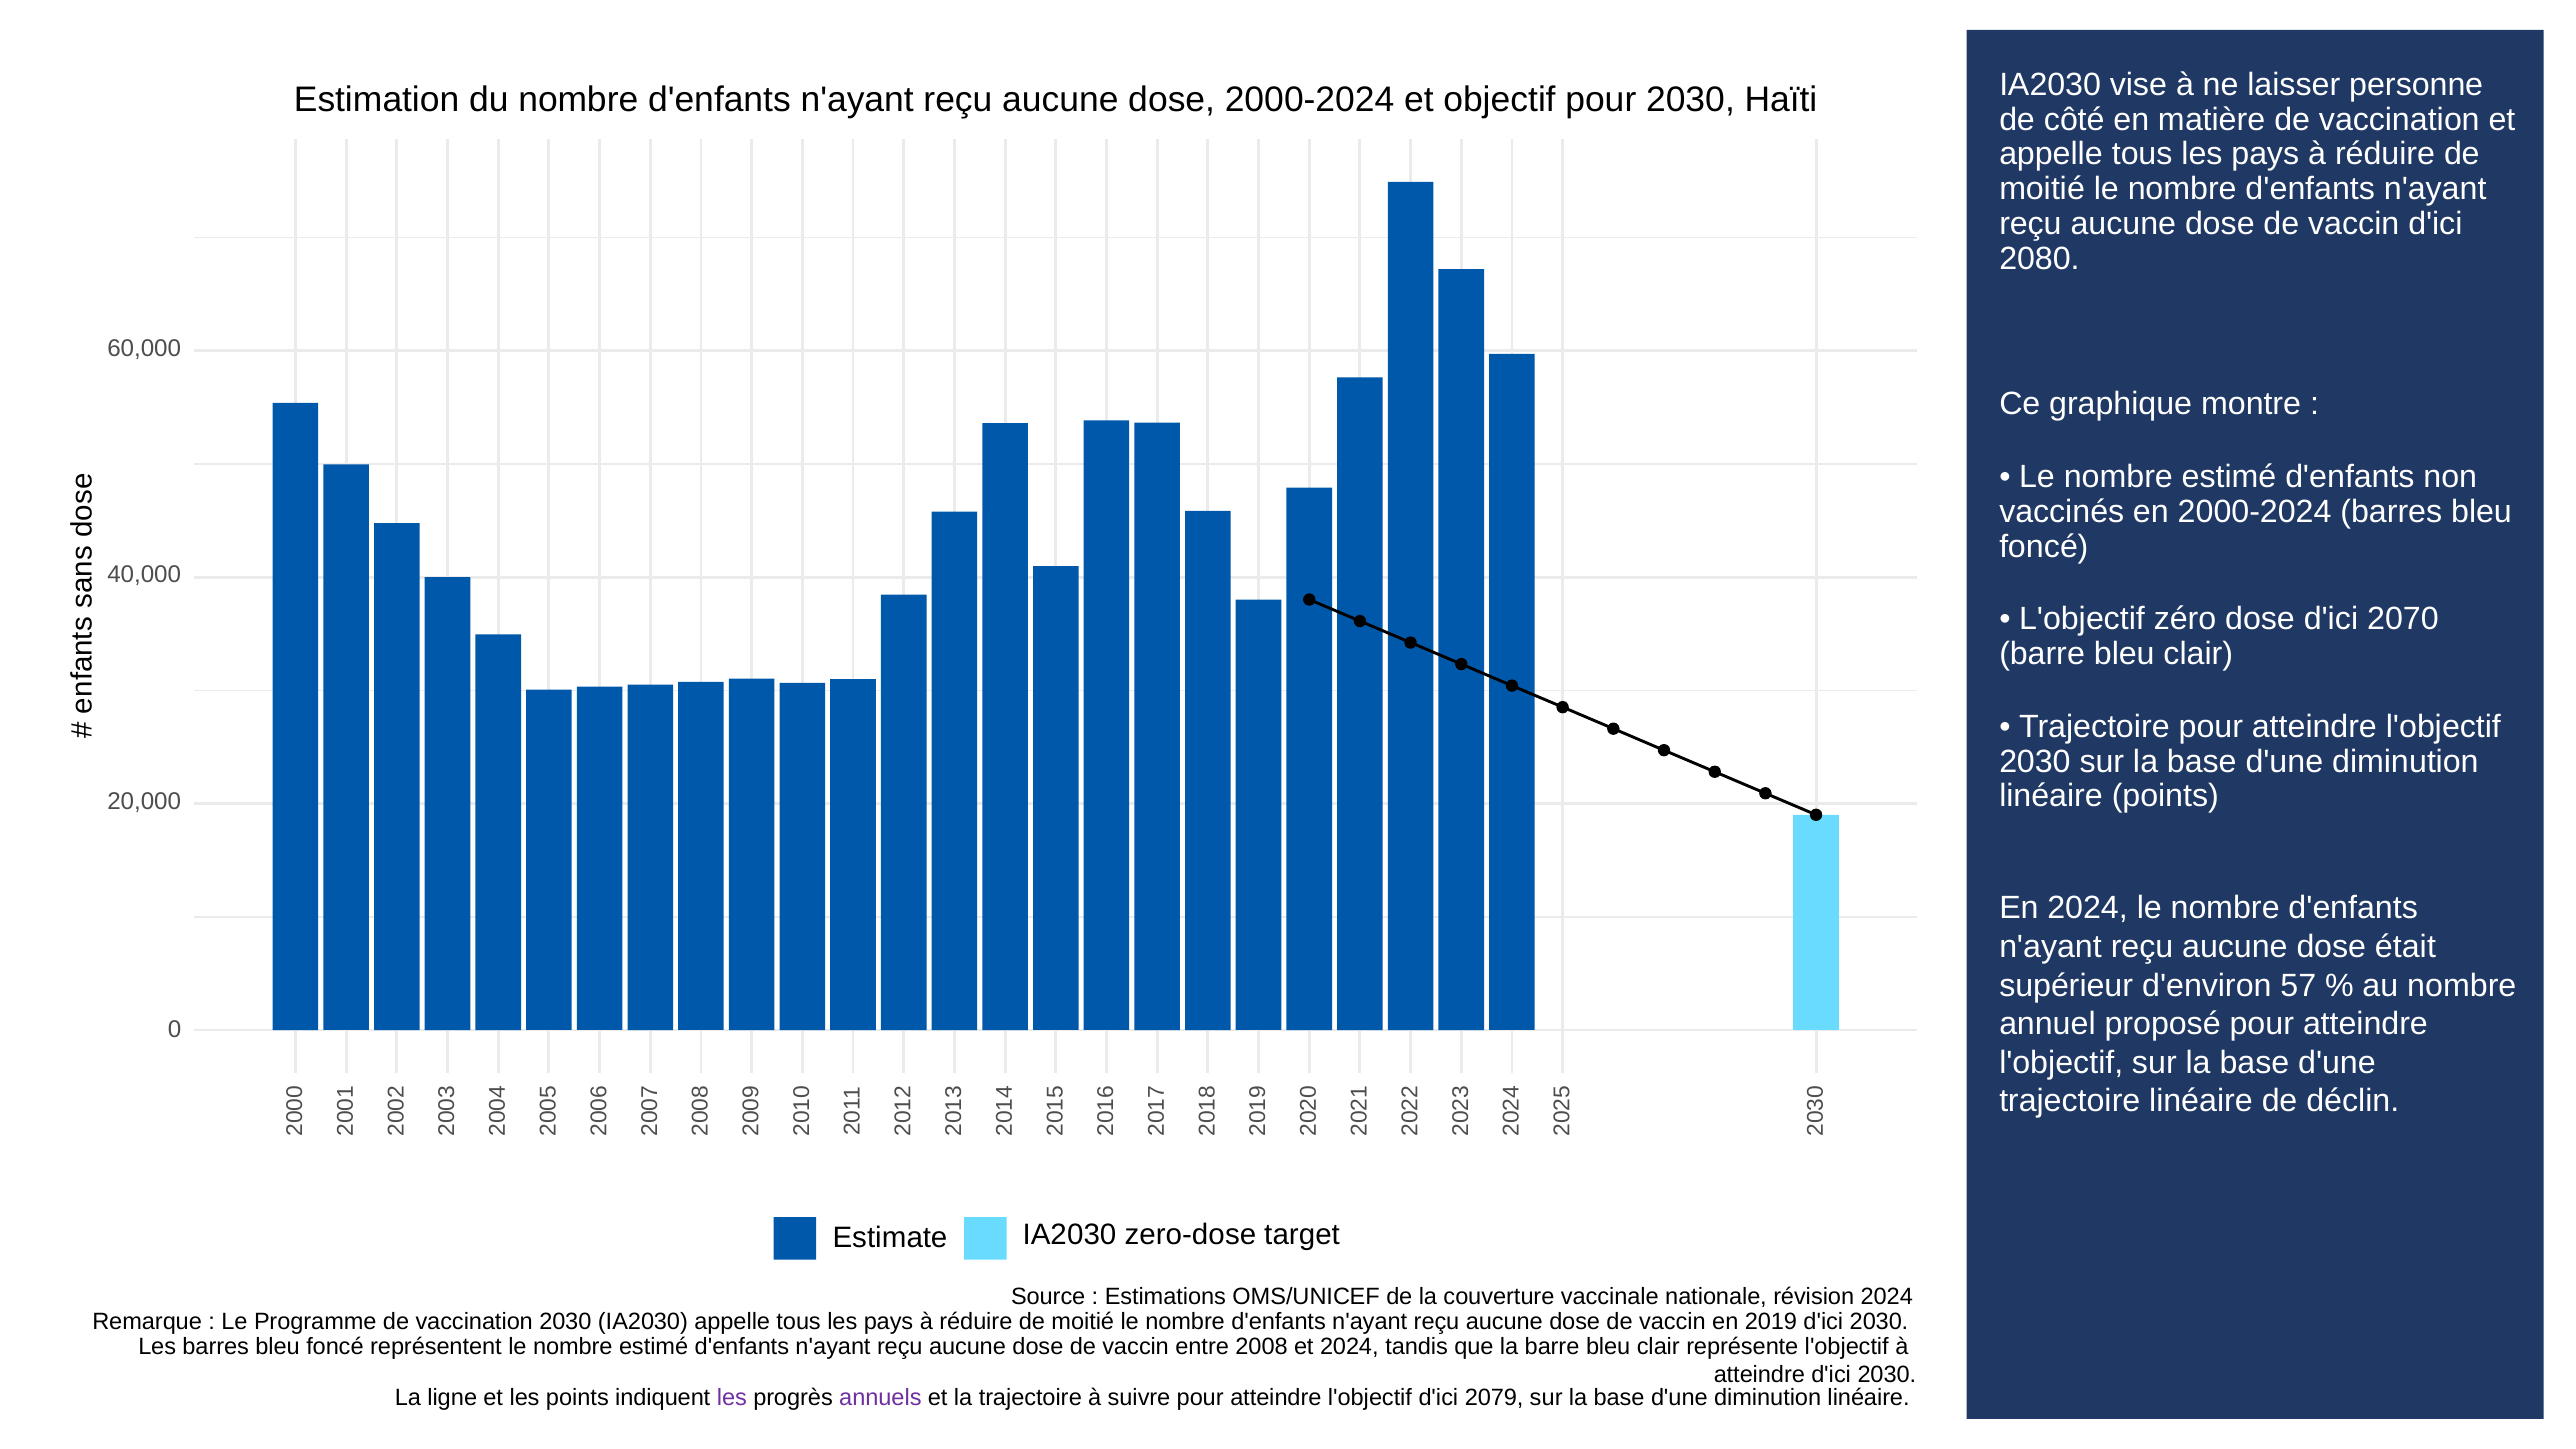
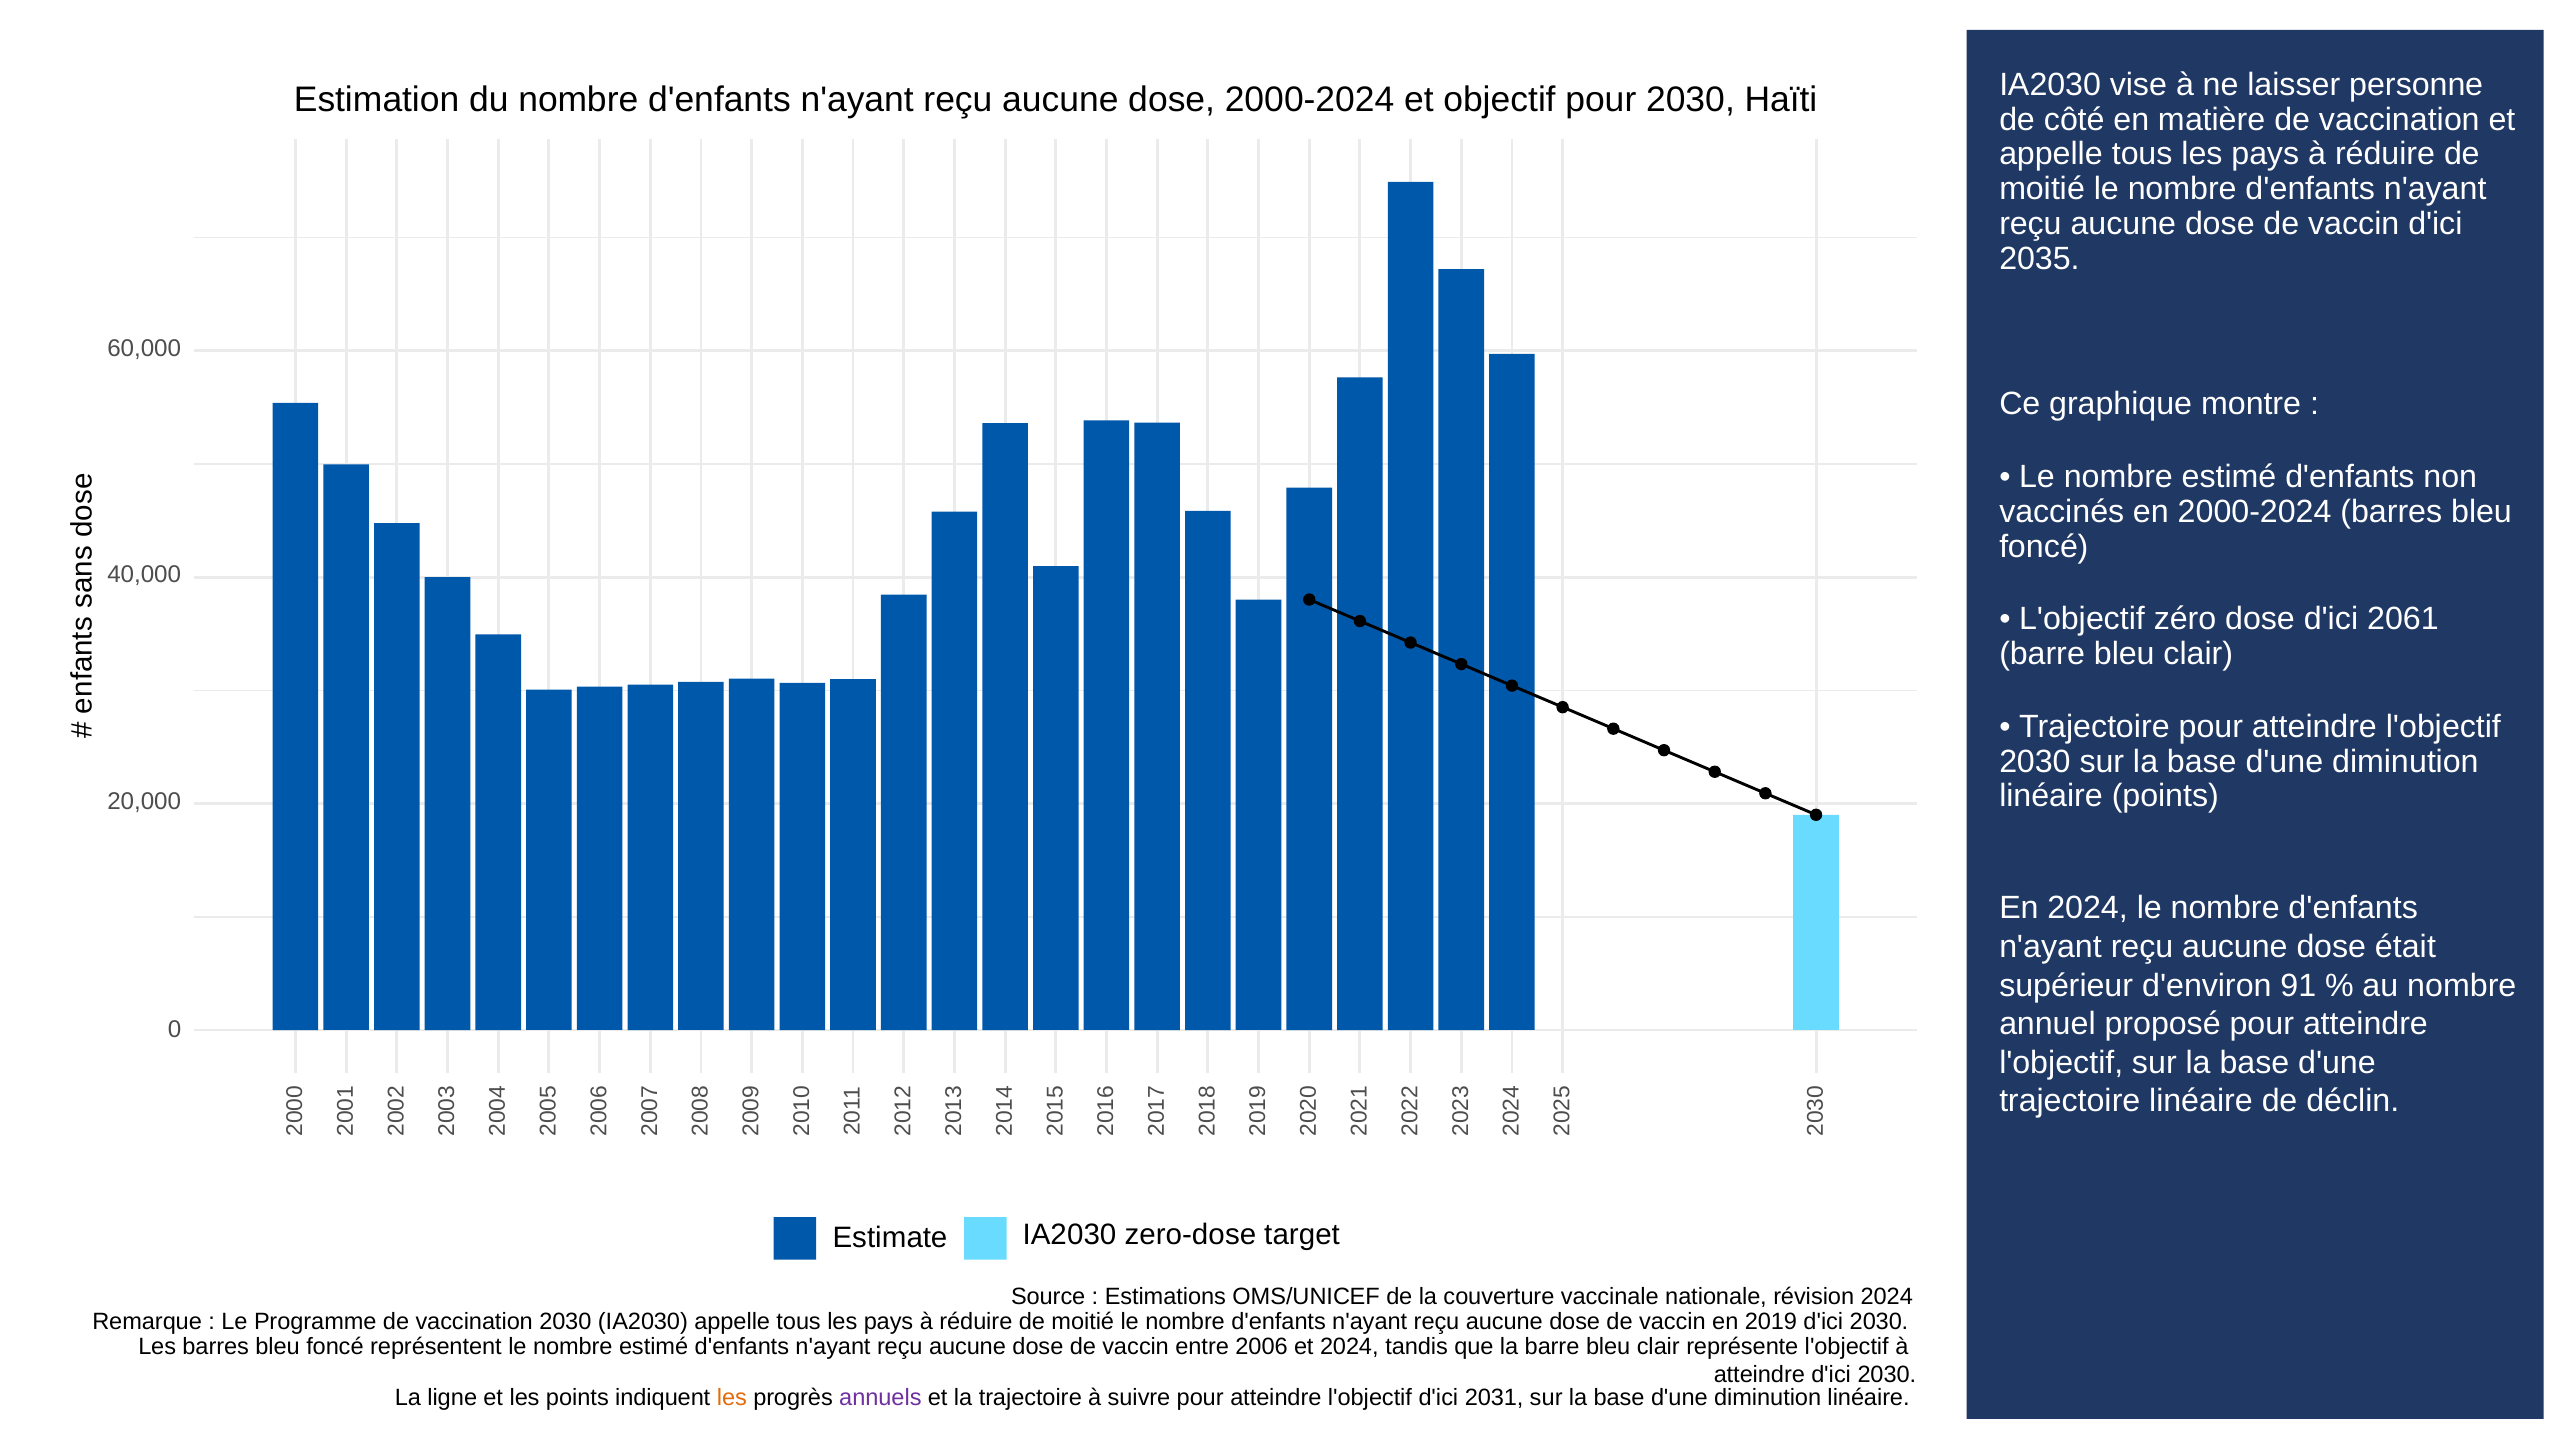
2080: 2080 -> 2035 (2039, 258)
2070: 2070 -> 2061 (2403, 619)
57: 57 -> 91 (2298, 985)
2008: 2008 -> 2006 (1262, 1347)
les colour: purple -> orange (732, 1398)
2079: 2079 -> 2031 (1494, 1398)
